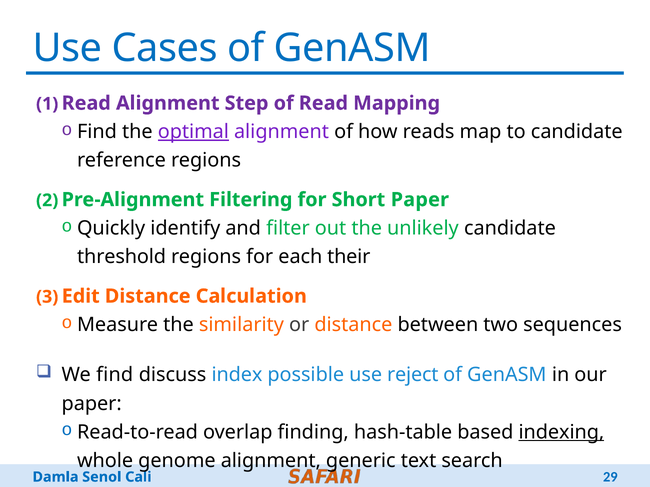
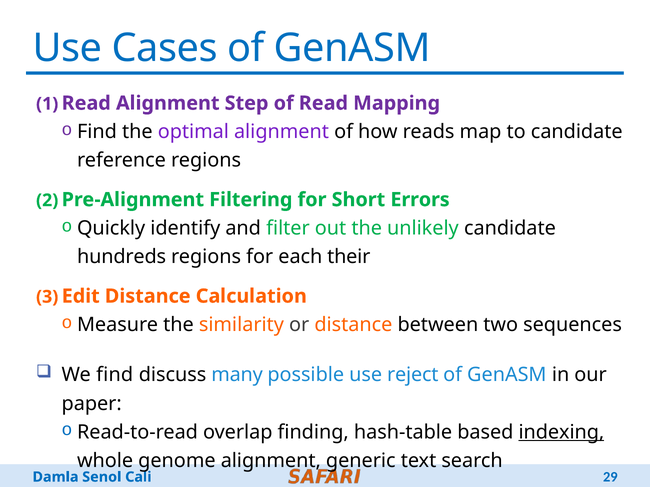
optimal underline: present -> none (193, 132)
Short Paper: Paper -> Errors (420, 200)
threshold: threshold -> hundreds (122, 257)
index: index -> many (237, 375)
